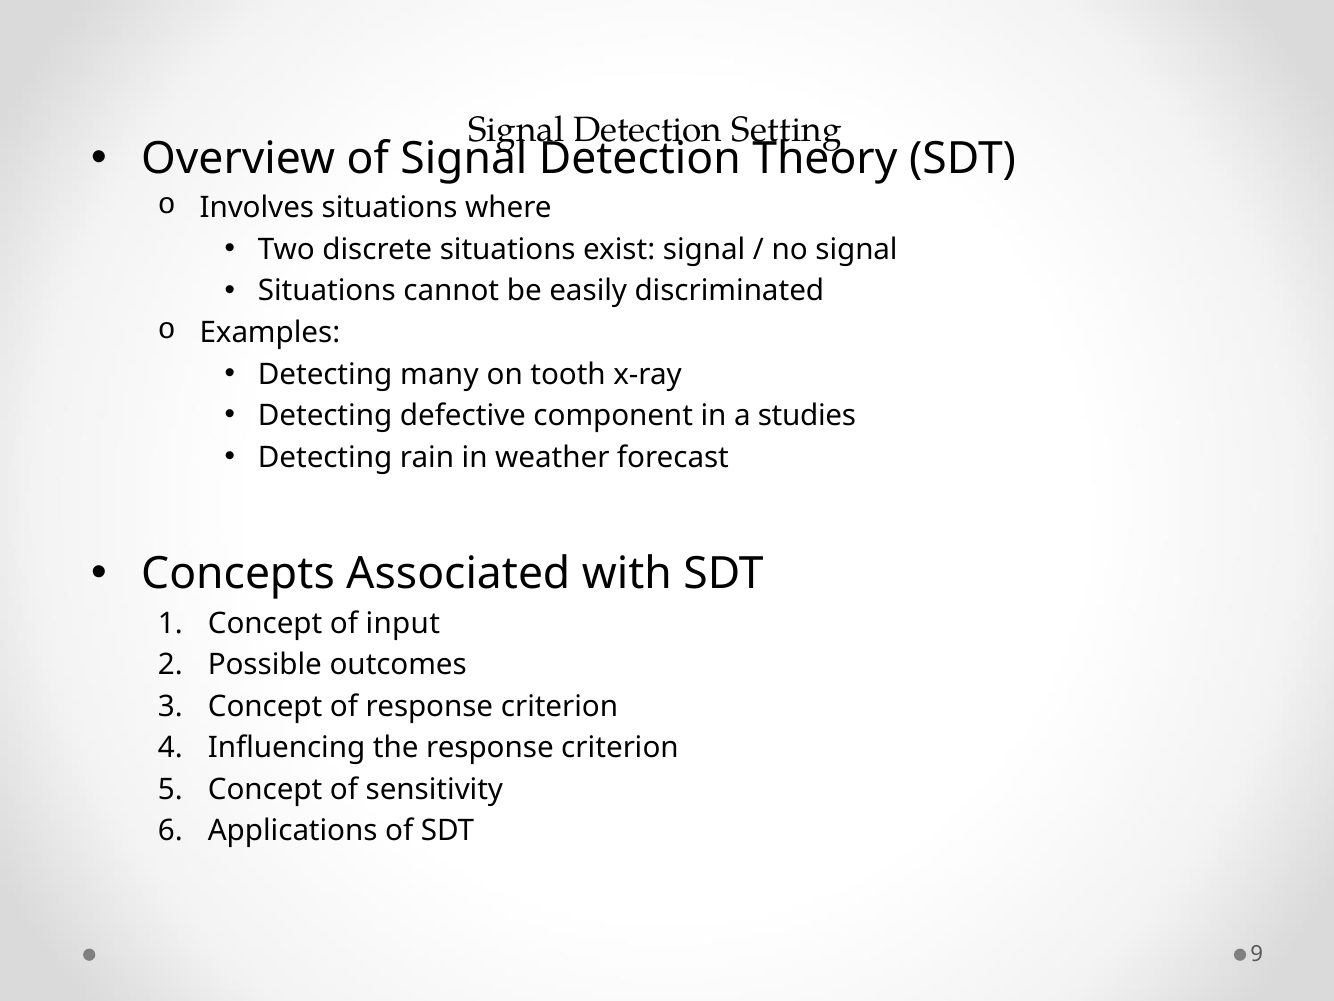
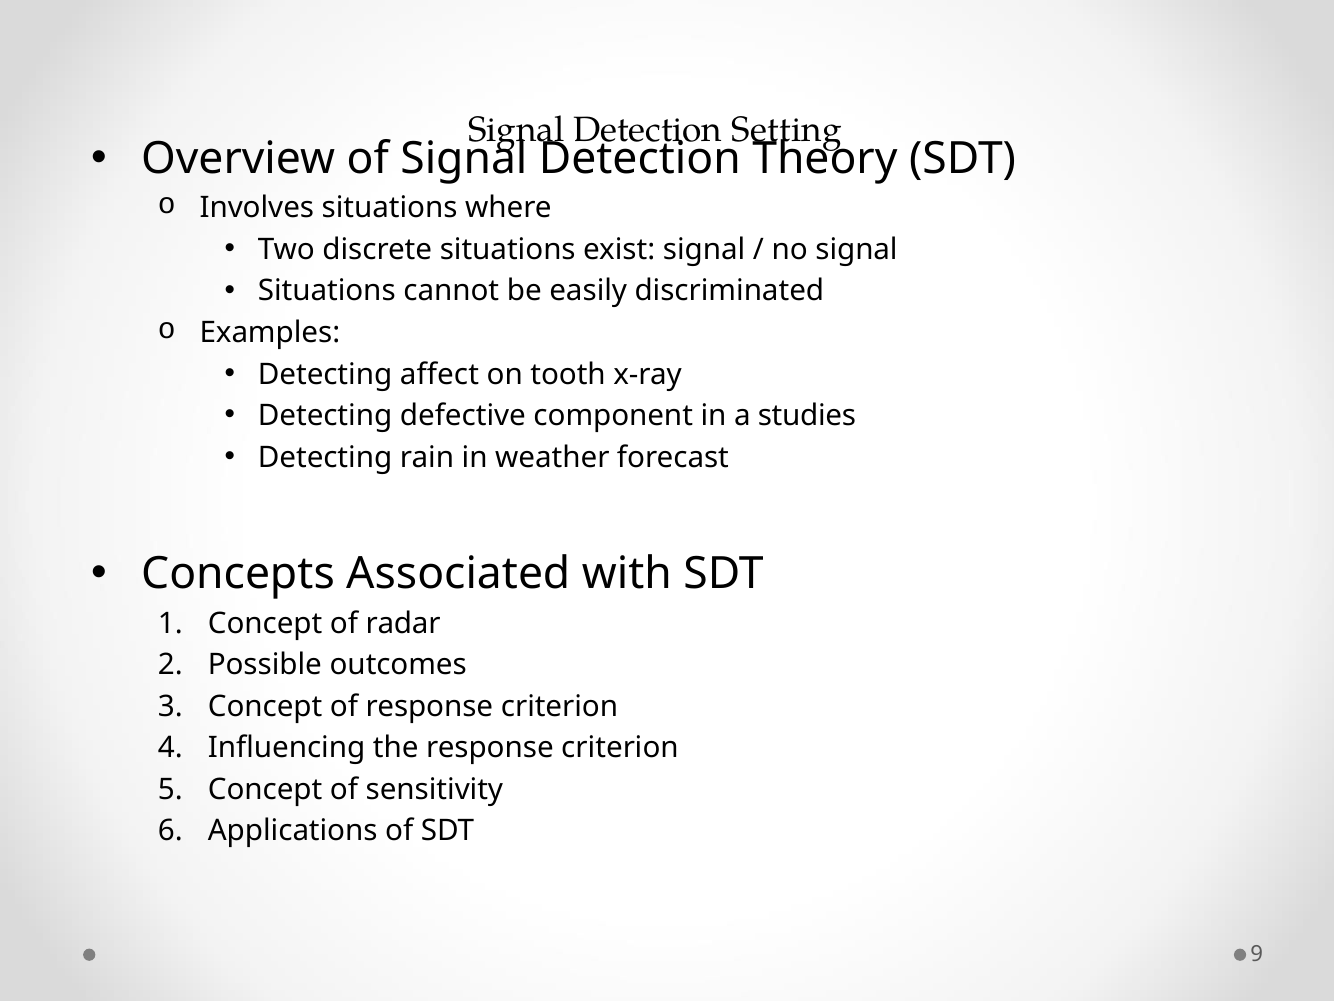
many: many -> affect (439, 374)
input: input -> radar (403, 623)
